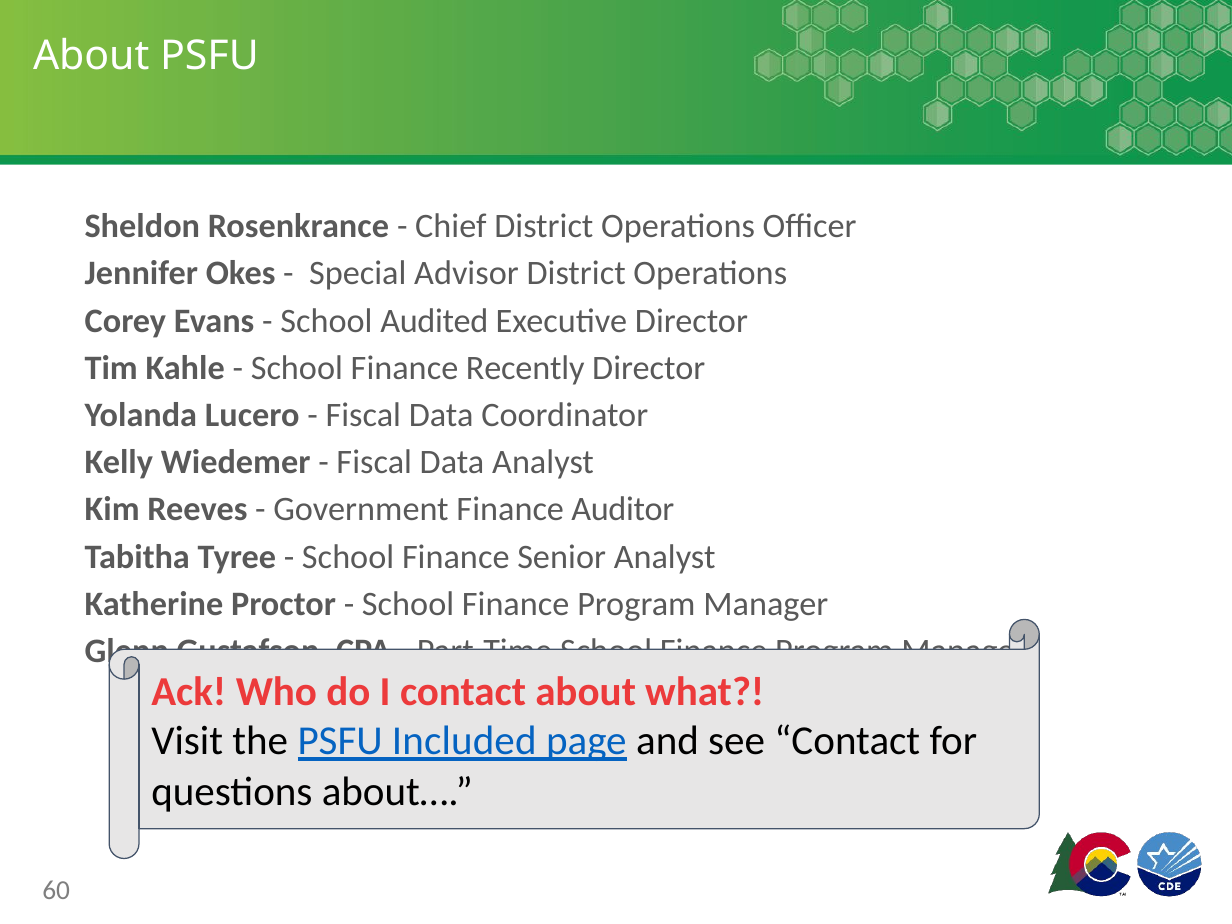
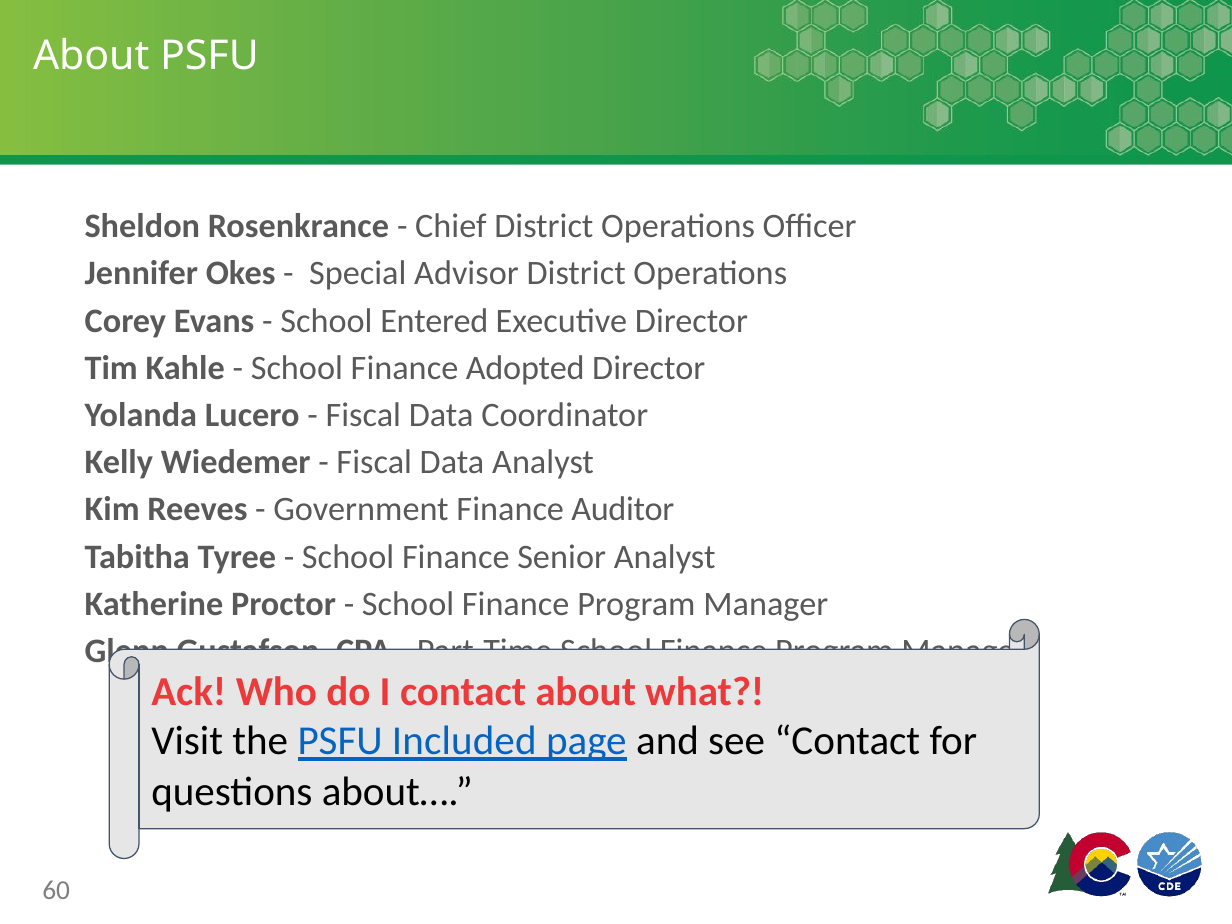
Audited: Audited -> Entered (434, 321)
Recently: Recently -> Adopted (525, 368)
